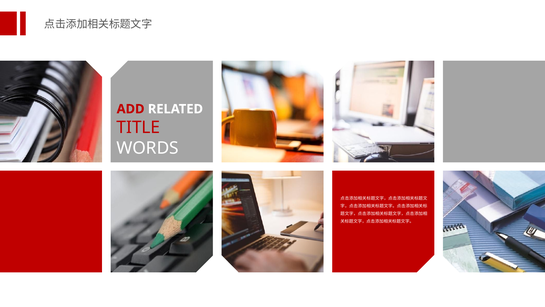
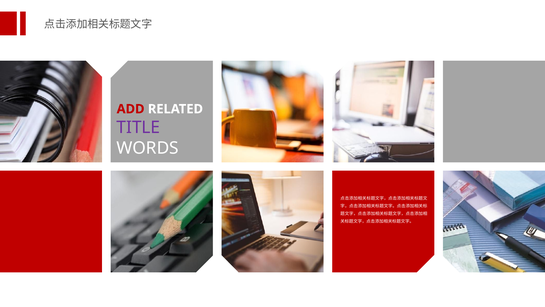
TITLE colour: red -> purple (138, 127)
